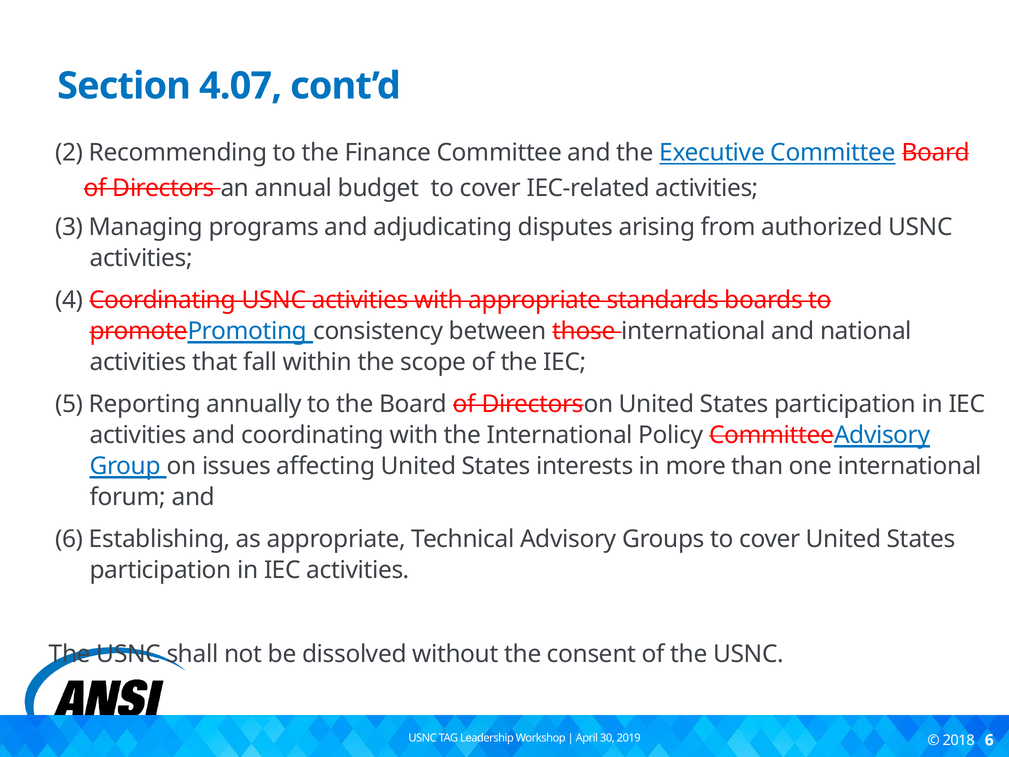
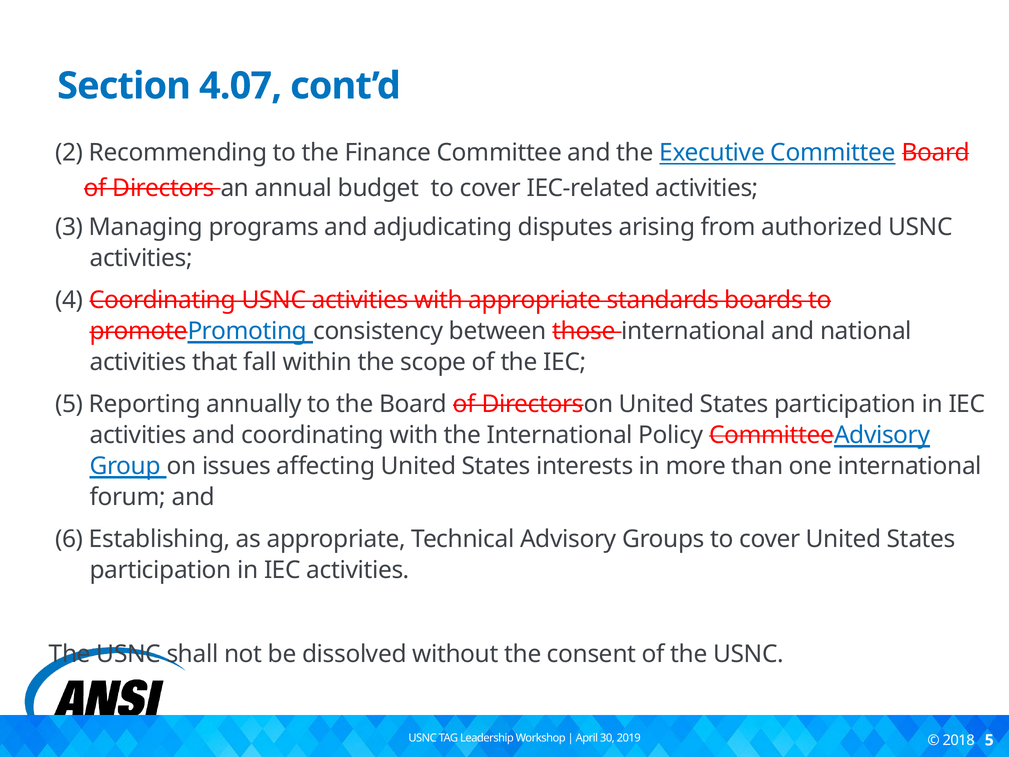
2018 6: 6 -> 5 (989, 740)
